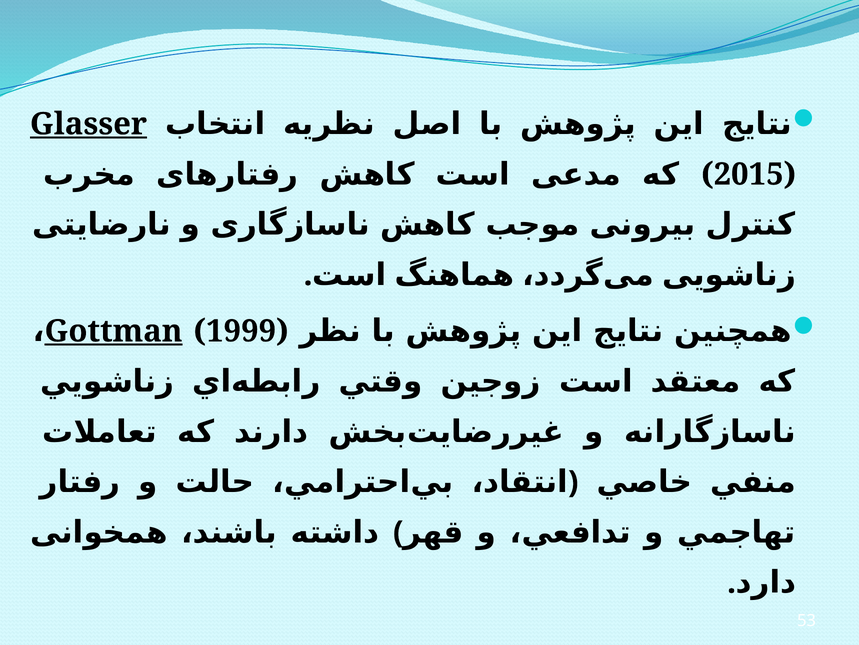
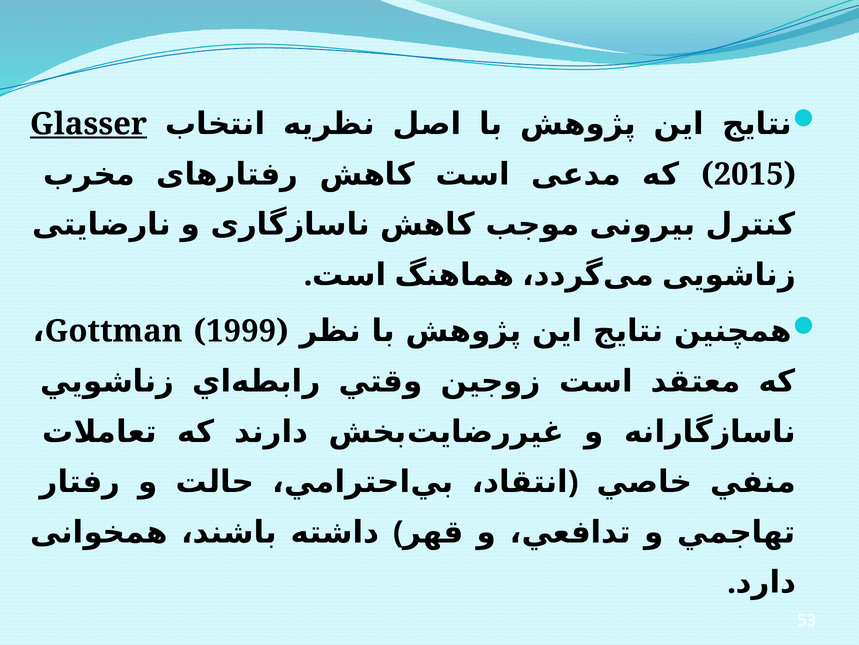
Gottman underline: present -> none (114, 331)
